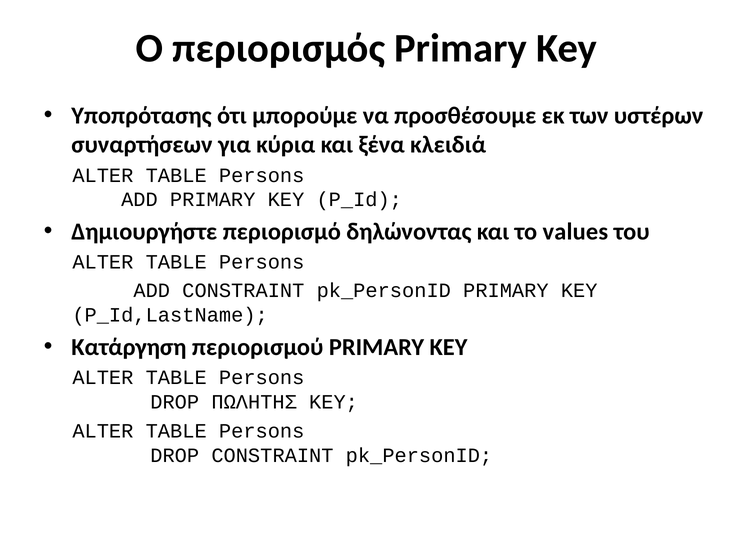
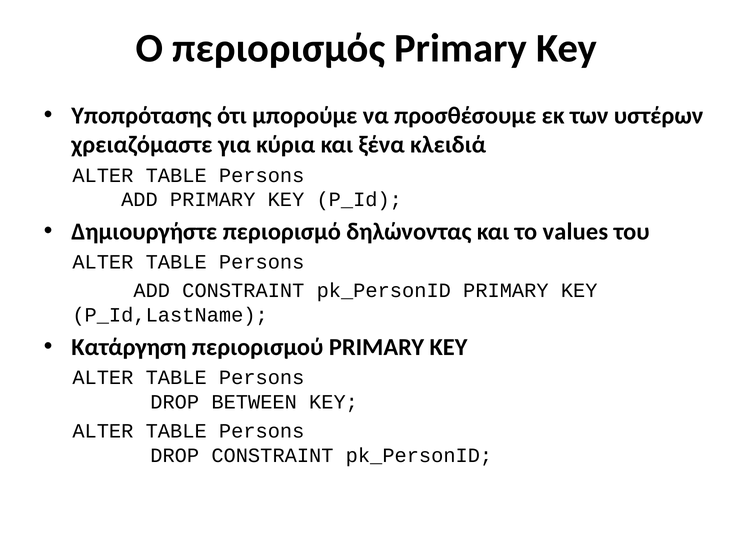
συναρτήσεων: συναρτήσεων -> χρειαζόμαστε (142, 145)
ΠΩΛΗΤΗΣ: ΠΩΛΗΤΗΣ -> BETWEEN (254, 402)
